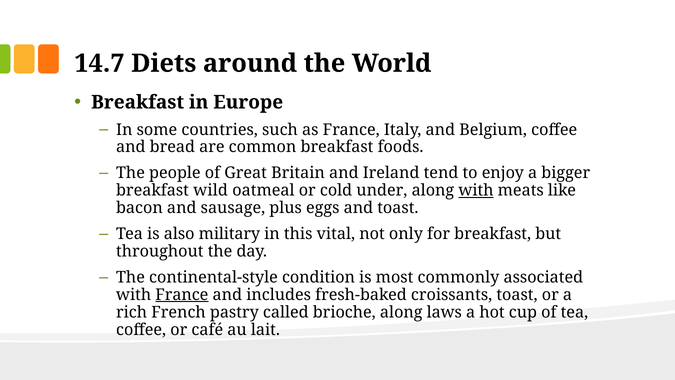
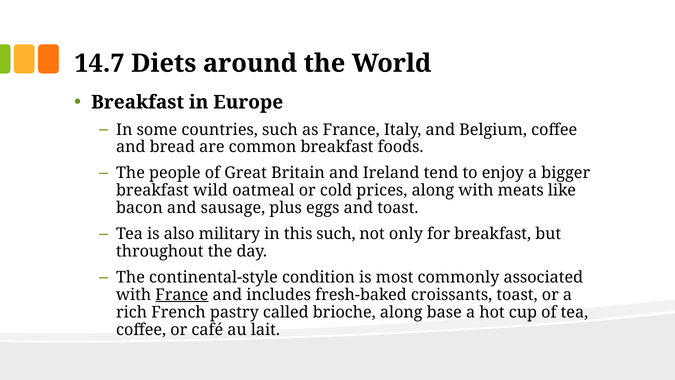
under: under -> prices (382, 190)
with underline: present -> none (476, 190)
this vital: vital -> such (336, 234)
laws: laws -> base (444, 312)
